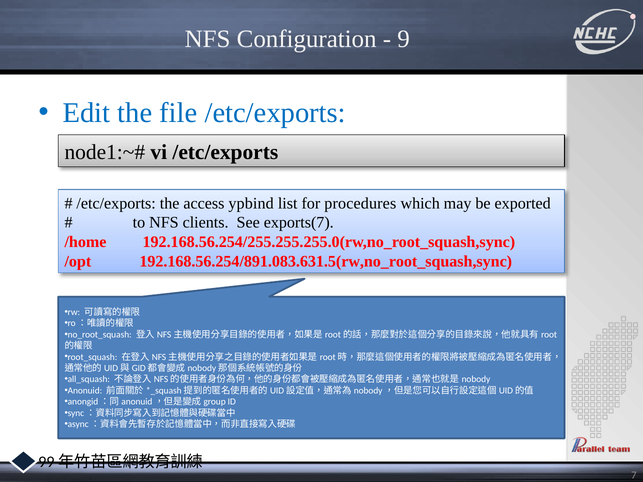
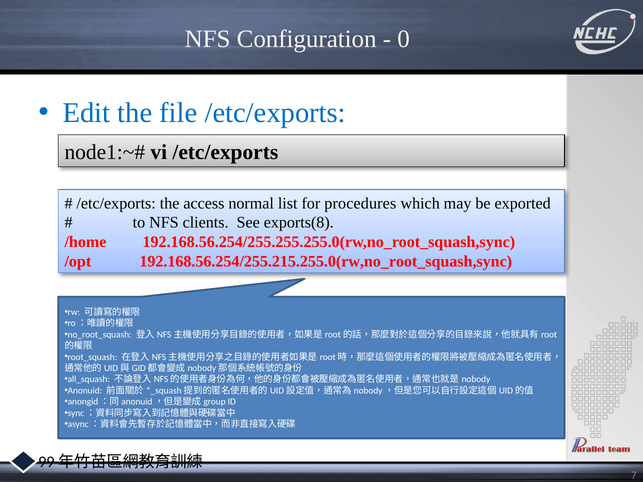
9: 9 -> 0 (404, 39)
ypbind: ypbind -> normal (251, 203)
exports(7: exports(7 -> exports(8 (299, 223)
192.168.56.254/891.083.631.5(rw,no_root_squash,sync: 192.168.56.254/891.083.631.5(rw,no_root_squash,sync -> 192.168.56.254/255.215.255.0(rw,no_root_squash,sync (326, 261)
